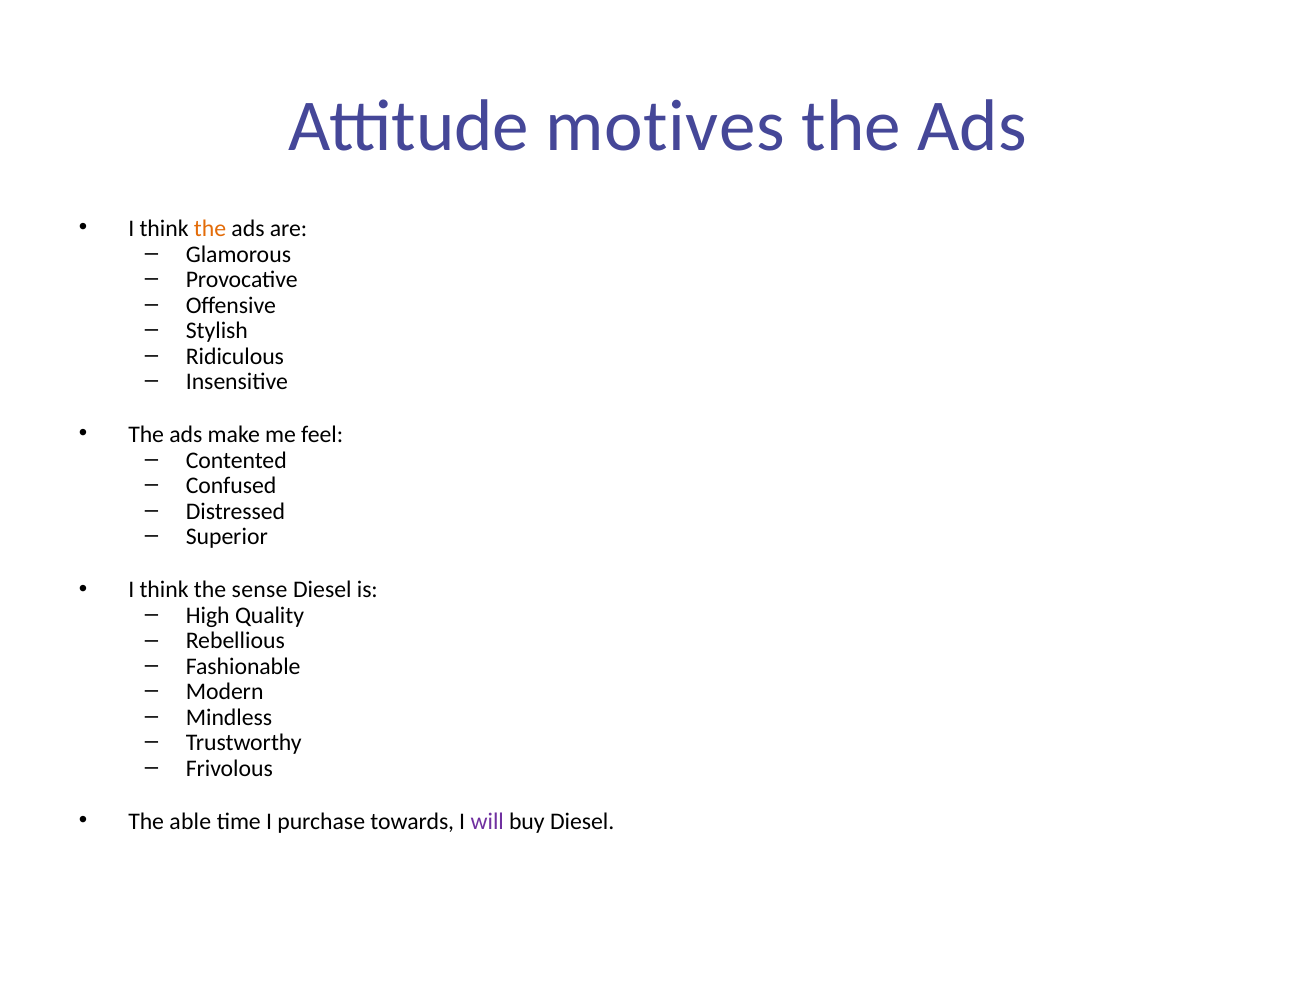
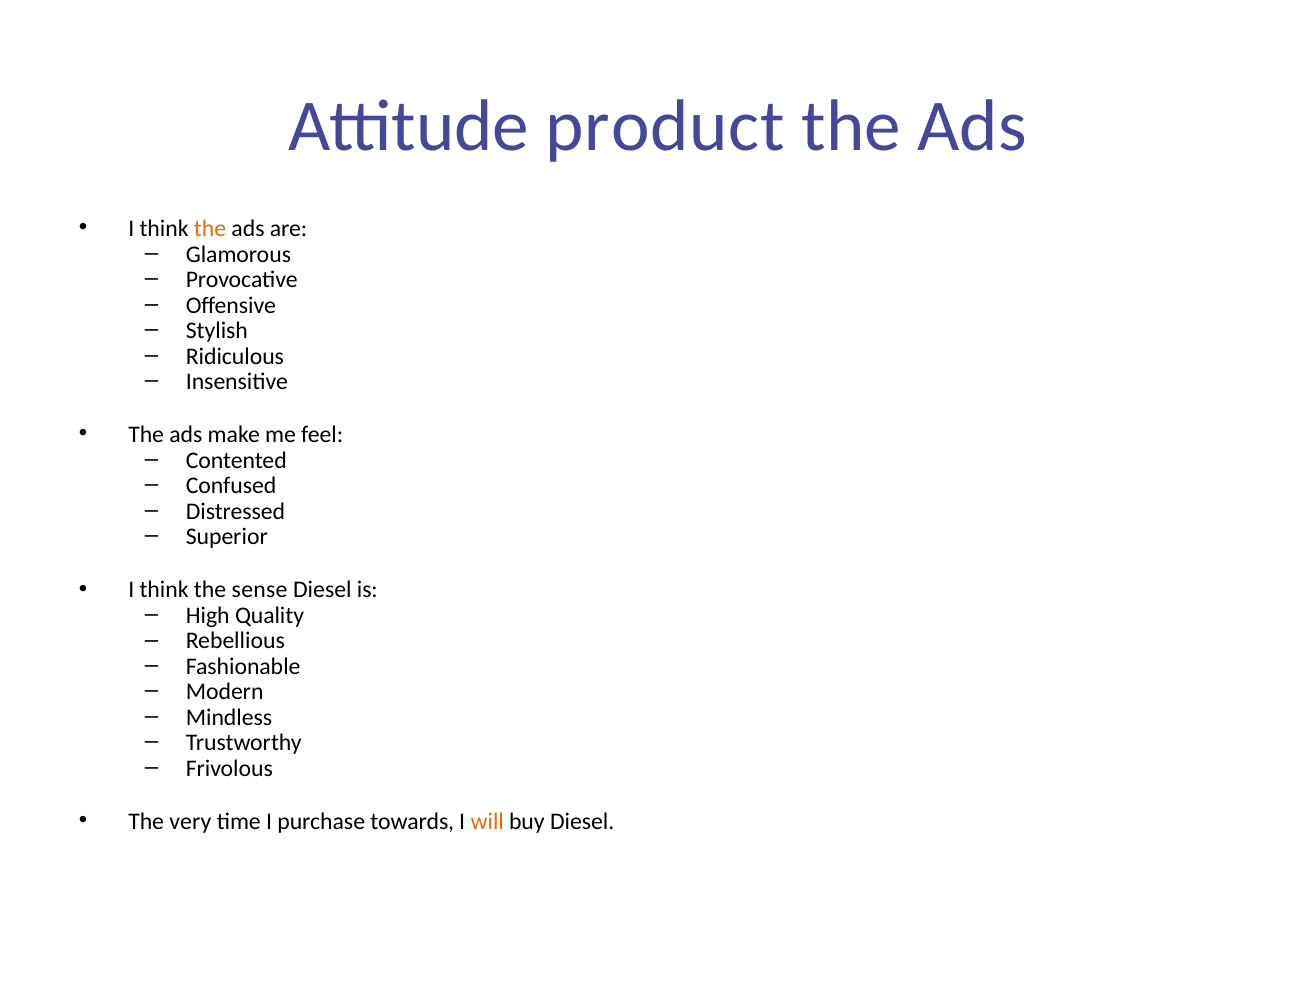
motives: motives -> product (665, 127)
able: able -> very (190, 822)
will colour: purple -> orange (487, 822)
